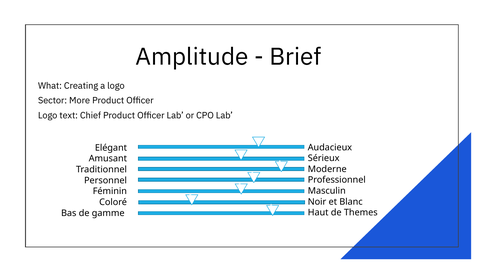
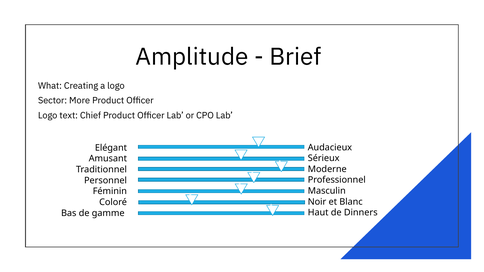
Themes: Themes -> Dinners (361, 213)
